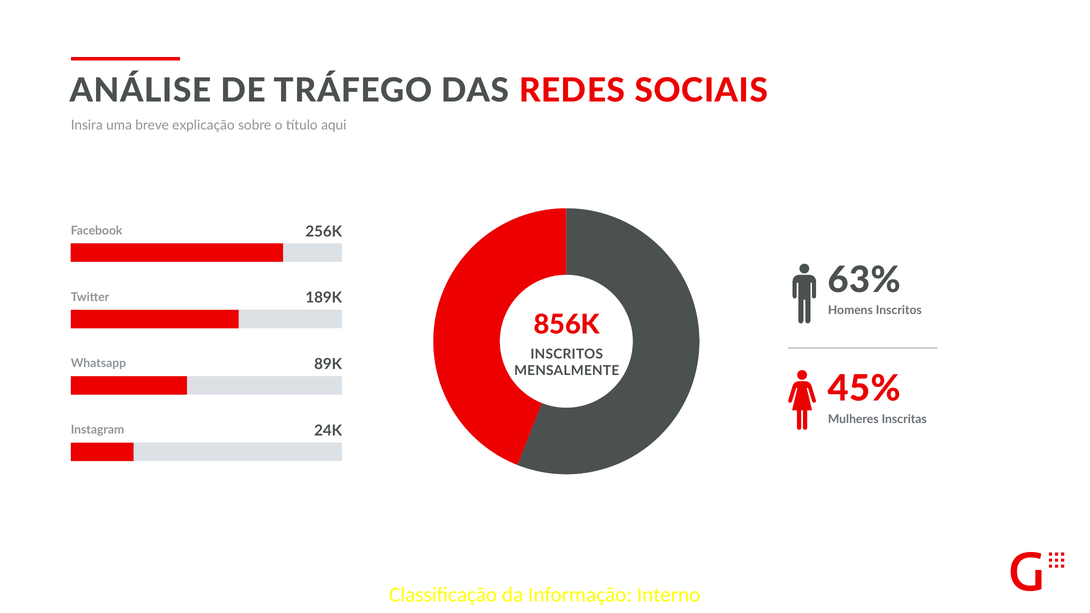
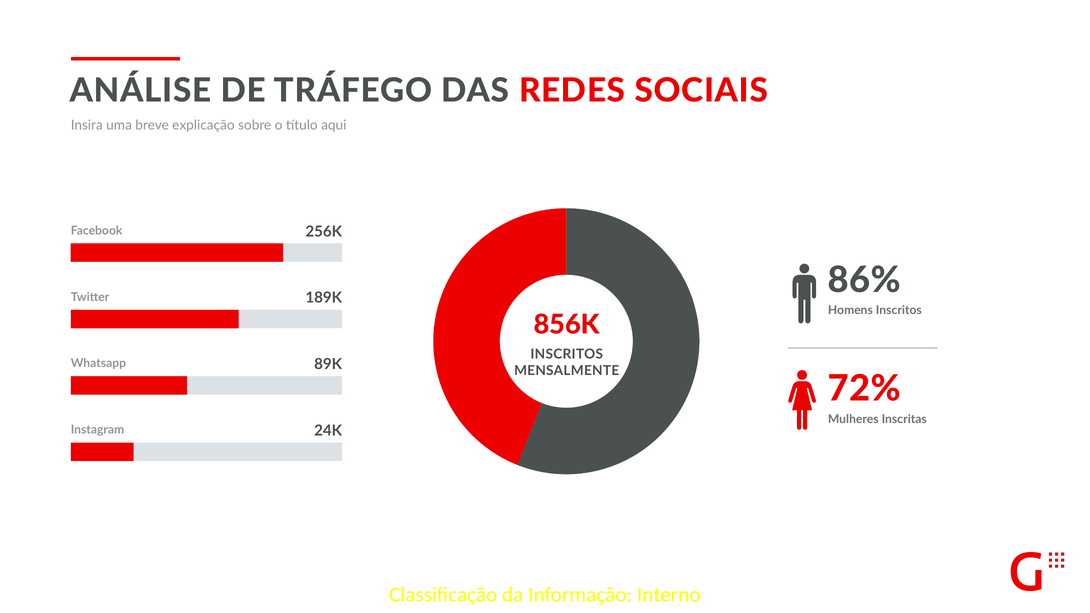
63%: 63% -> 86% (864, 280)
45%: 45% -> 72% (864, 389)
